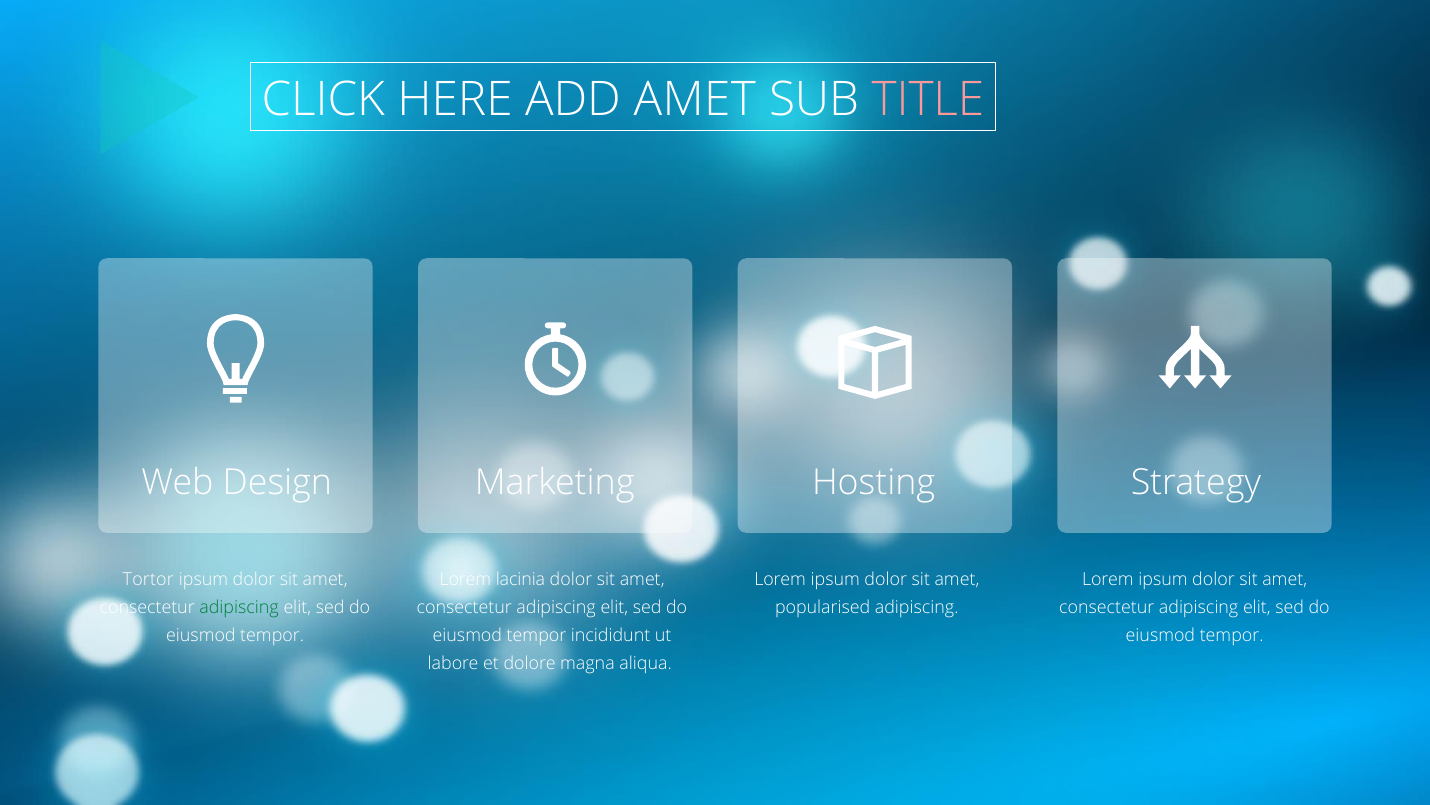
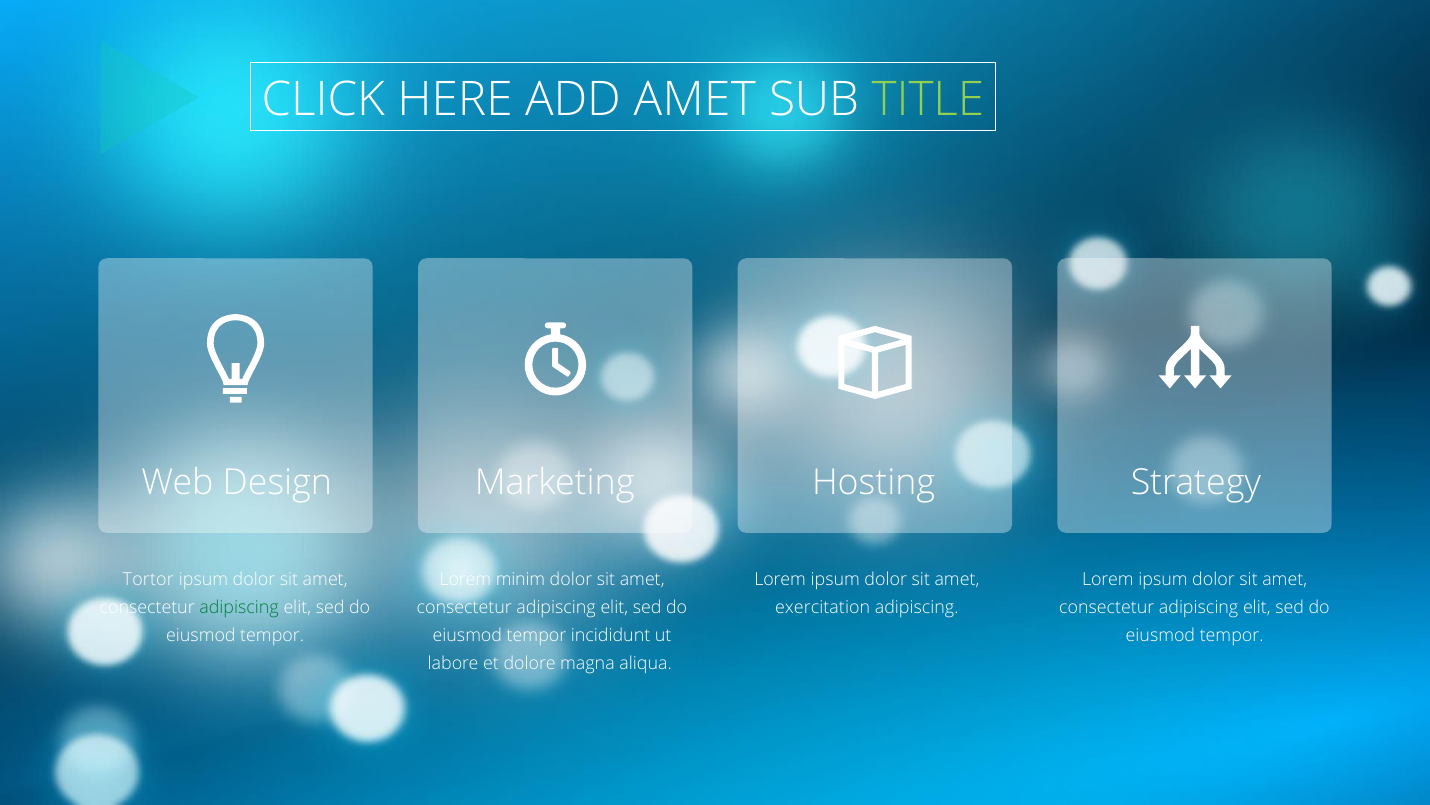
TITLE colour: pink -> light green (928, 100)
lacinia: lacinia -> minim (520, 579)
popularised: popularised -> exercitation (823, 607)
